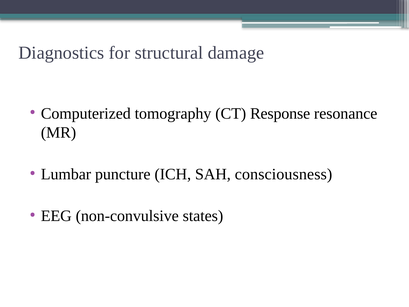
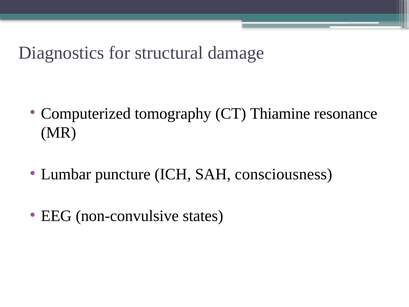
Response: Response -> Thiamine (280, 113)
